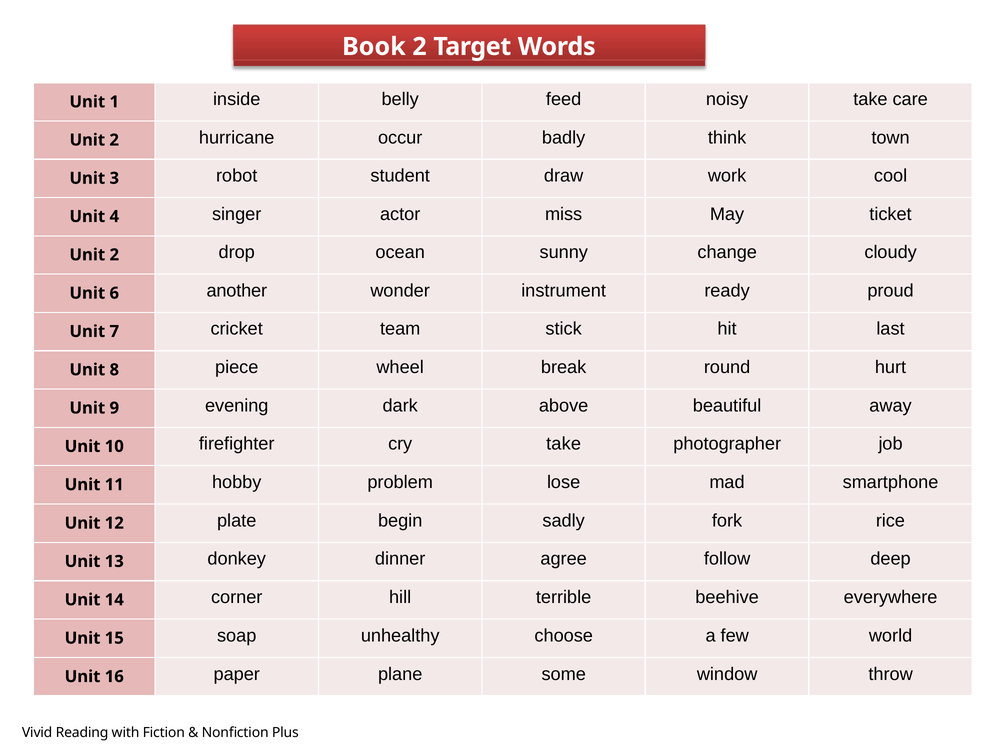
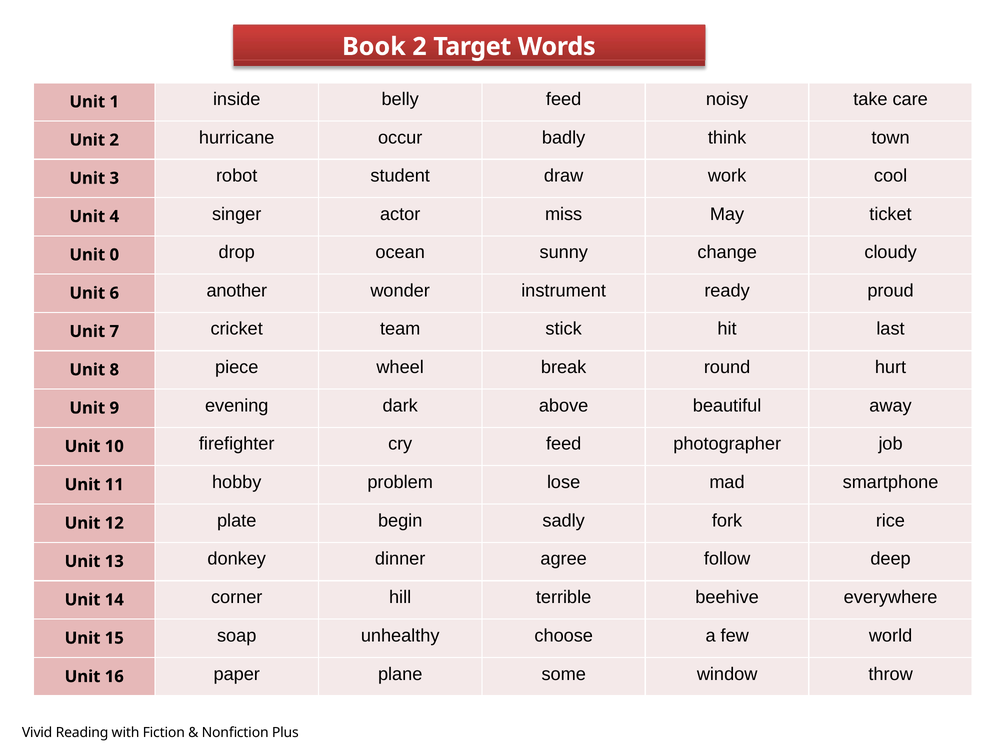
2: 2 -> 0 (114, 255)
cry take: take -> feed (564, 444)
